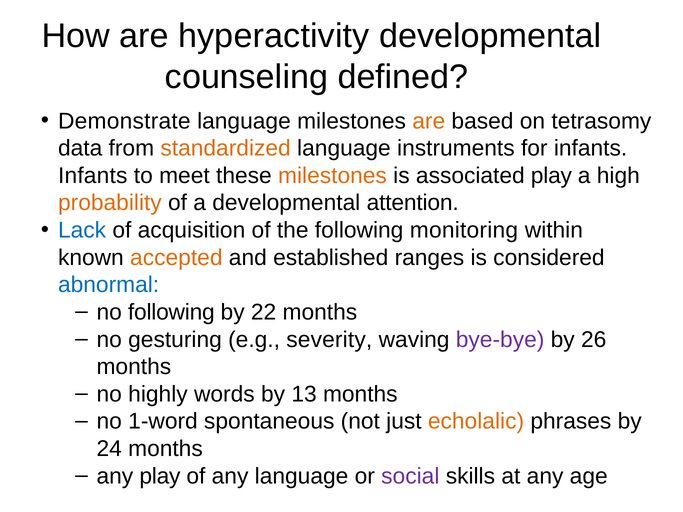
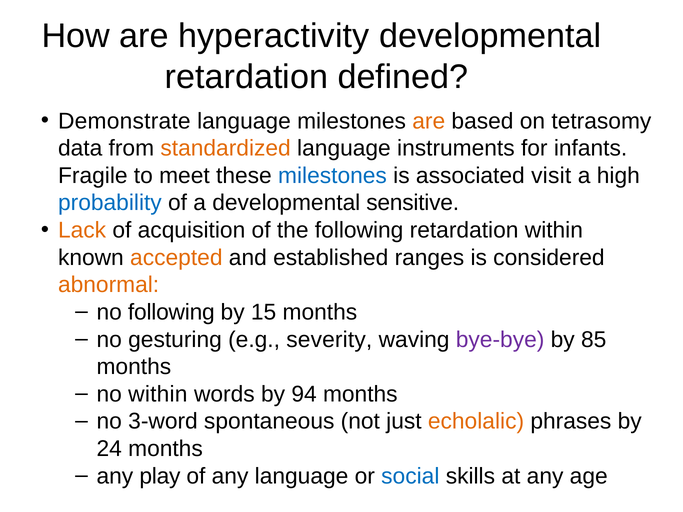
counseling: counseling -> retardation (247, 77)
Infants: Infants -> Fragile (93, 176)
milestones colour: orange -> blue (332, 176)
associated play: play -> visit (551, 176)
probability colour: orange -> blue (110, 203)
attention: attention -> sensitive (413, 203)
Lack colour: blue -> orange (82, 230)
following monitoring: monitoring -> retardation (464, 230)
abnormal colour: blue -> orange (109, 285)
22: 22 -> 15 (264, 312)
26: 26 -> 85 (594, 340)
no highly: highly -> within (158, 394)
13: 13 -> 94 (304, 394)
1-word: 1-word -> 3-word (163, 422)
social colour: purple -> blue (410, 476)
